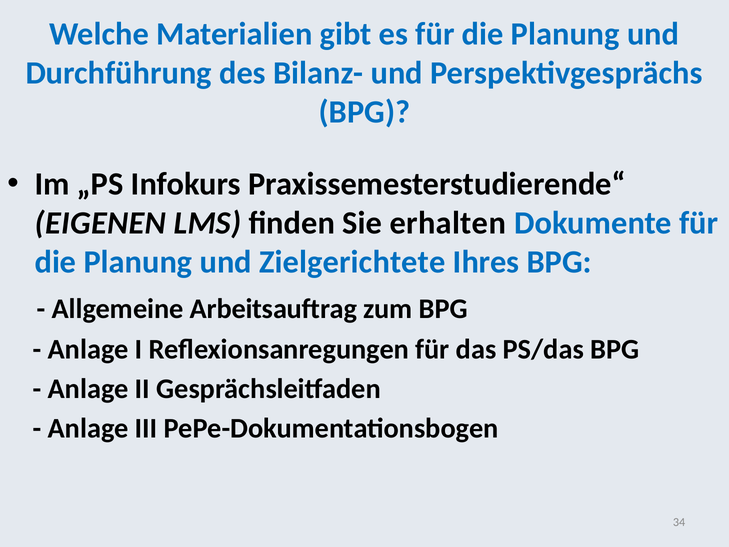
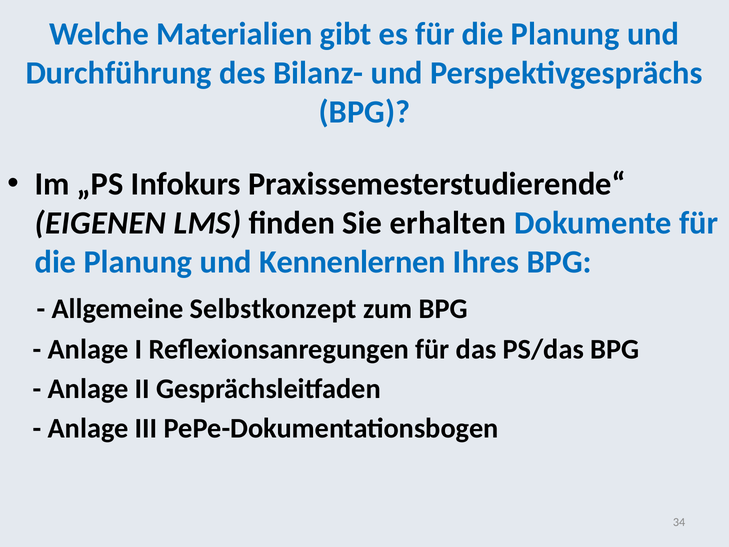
Zielgerichtete: Zielgerichtete -> Kennenlernen (352, 262)
Arbeitsauftrag: Arbeitsauftrag -> Selbstkonzept (273, 309)
